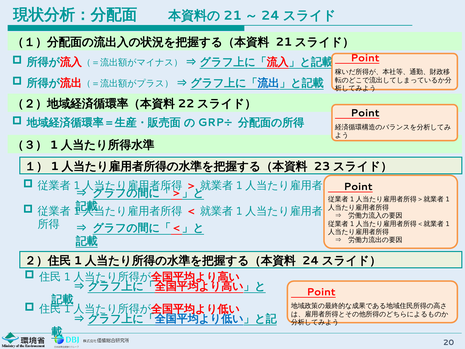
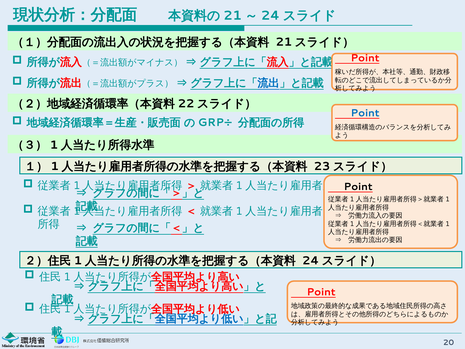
Point colour: black -> blue (365, 113)
